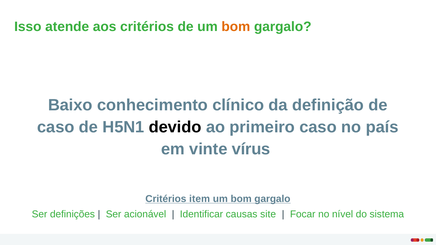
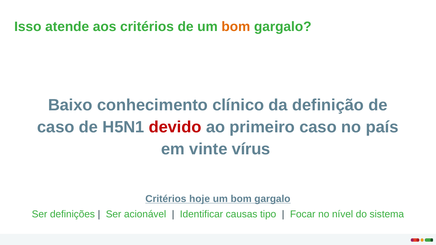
devido colour: black -> red (175, 127)
item: item -> hoje (200, 199)
site: site -> tipo (268, 214)
